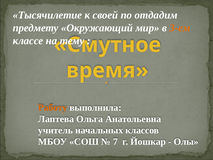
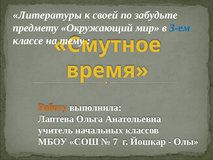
Тысячилетие: Тысячилетие -> Литературы (47, 15)
отдадим: отдадим -> забудьте (156, 15)
3-ем colour: orange -> blue (180, 28)
